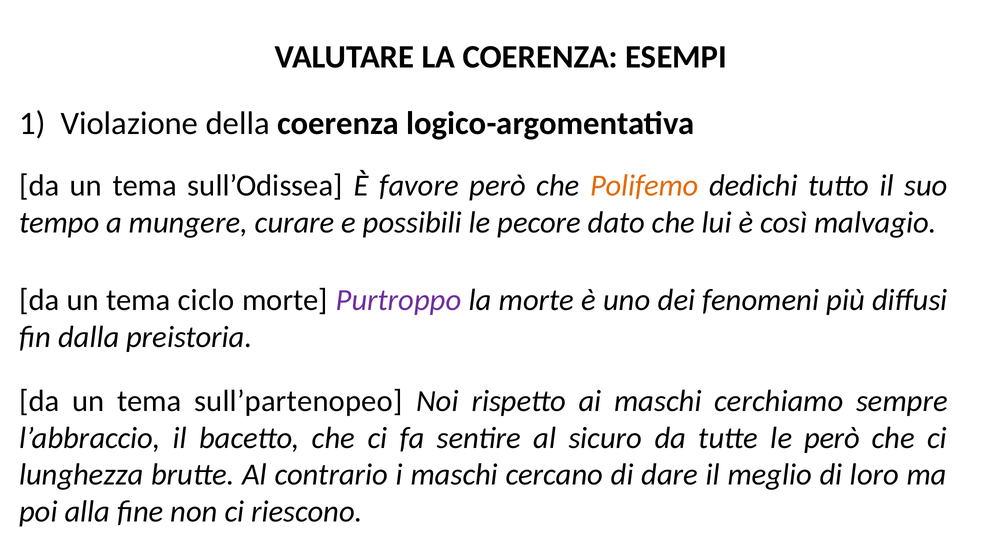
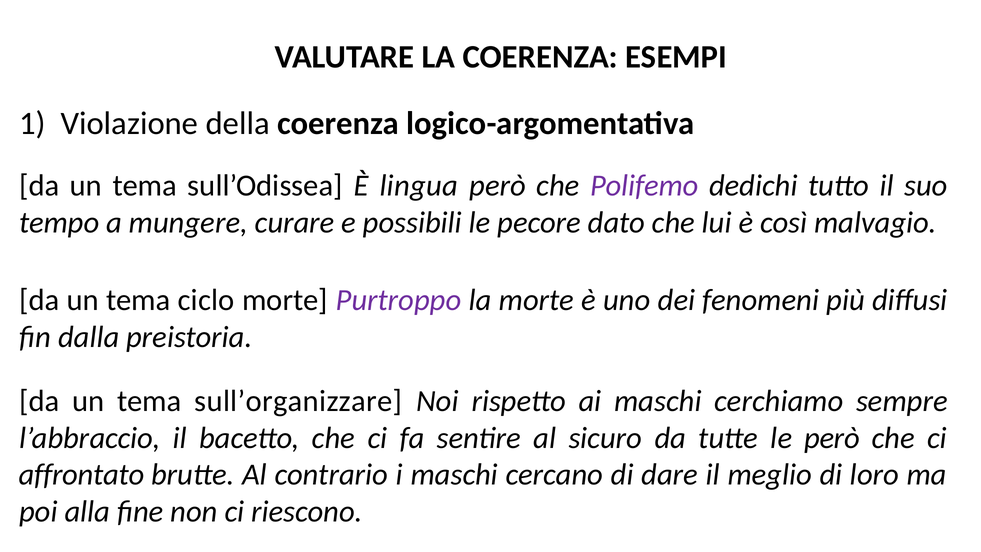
favore: favore -> lingua (419, 186)
Polifemo colour: orange -> purple (644, 186)
sull’partenopeo: sull’partenopeo -> sull’organizzare (298, 401)
lunghezza: lunghezza -> affrontato (81, 475)
